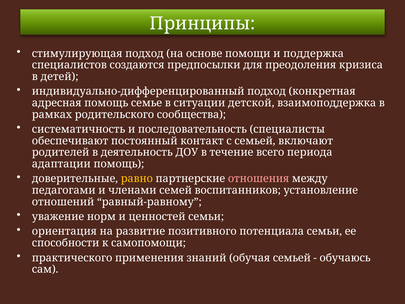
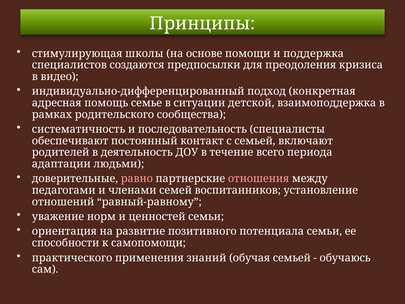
стимулирующая подход: подход -> школы (144, 53)
детей: детей -> видео (60, 77)
адаптации помощь: помощь -> людьми (119, 164)
равно colour: yellow -> pink (137, 179)
